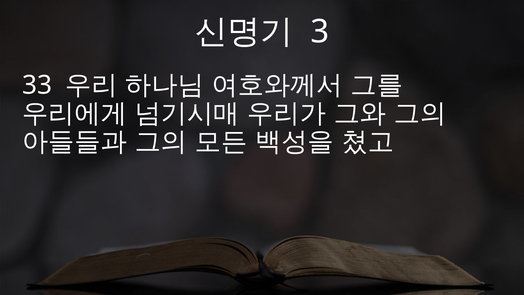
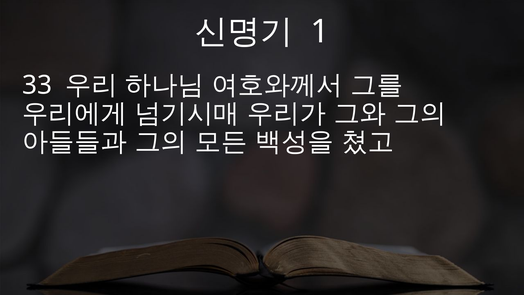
3: 3 -> 1 (320, 32)
